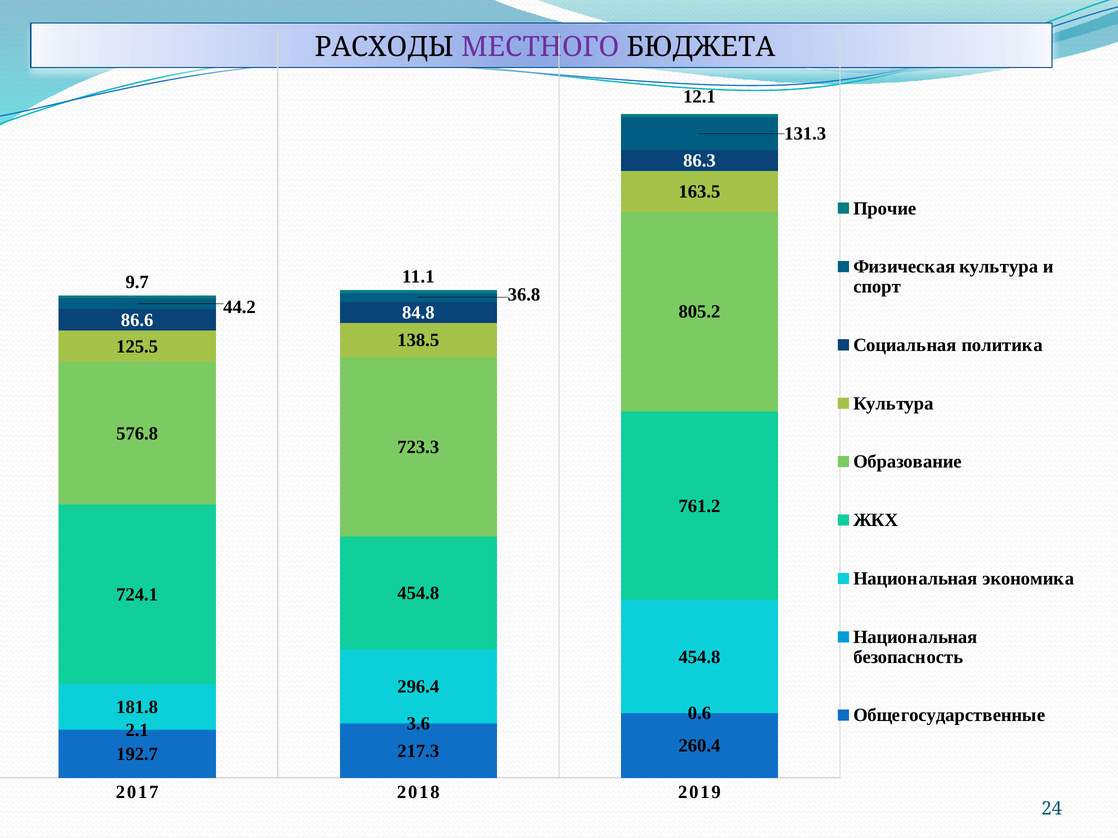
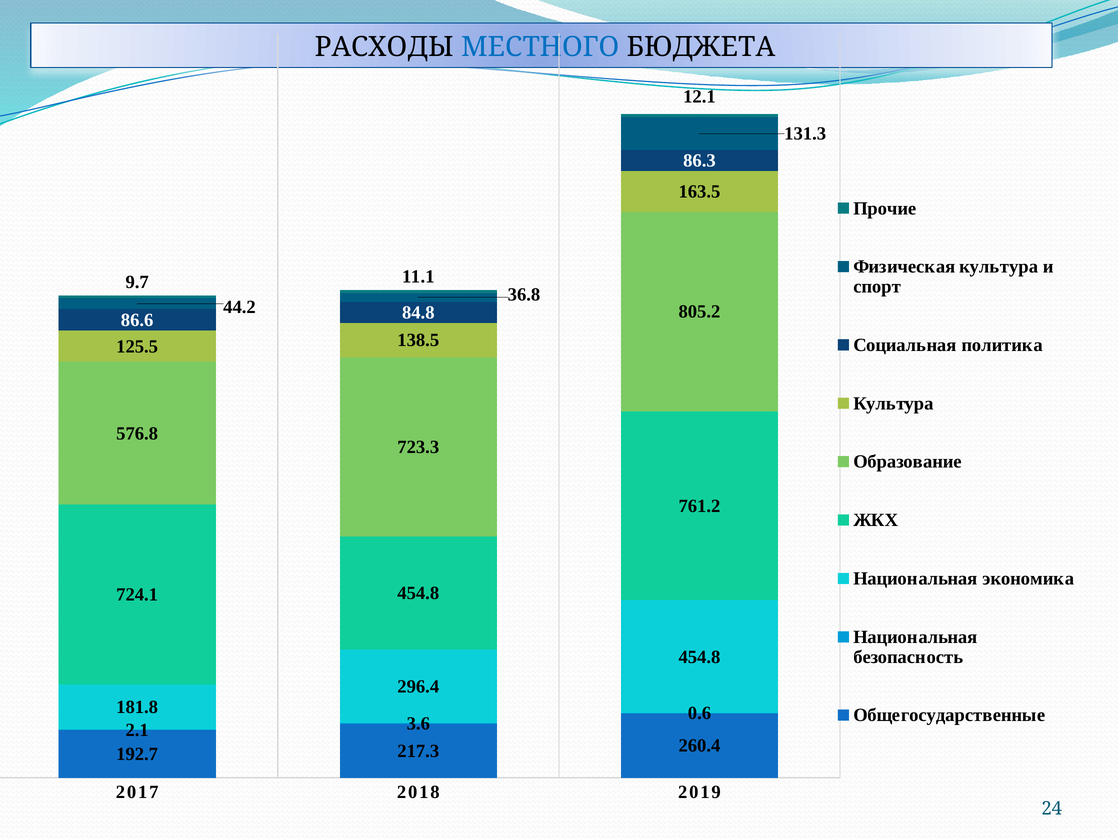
МЕСТНОГО colour: purple -> blue (540, 47)
